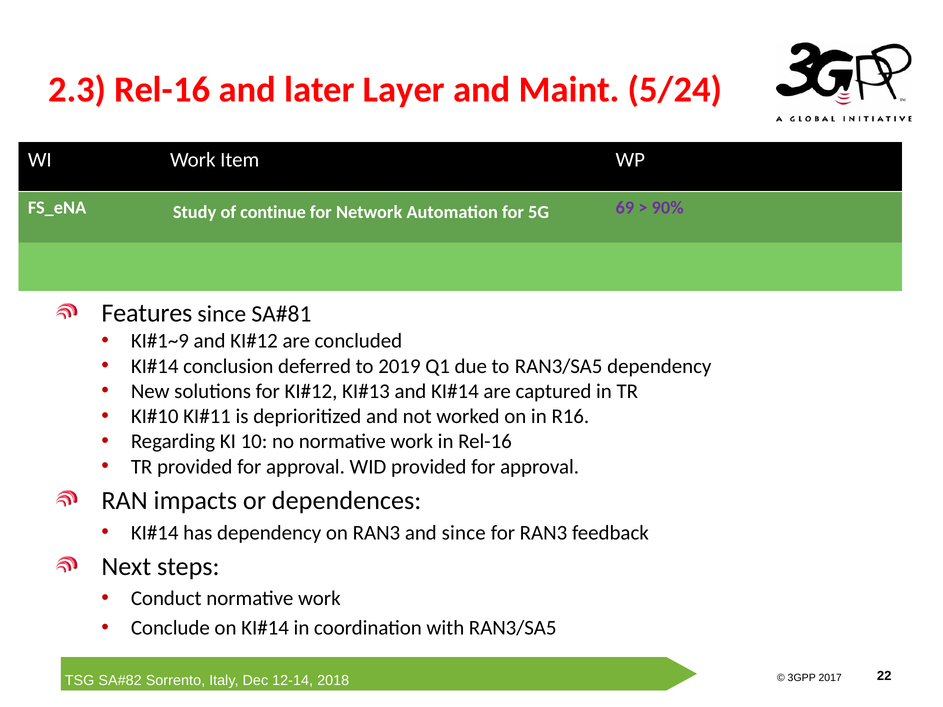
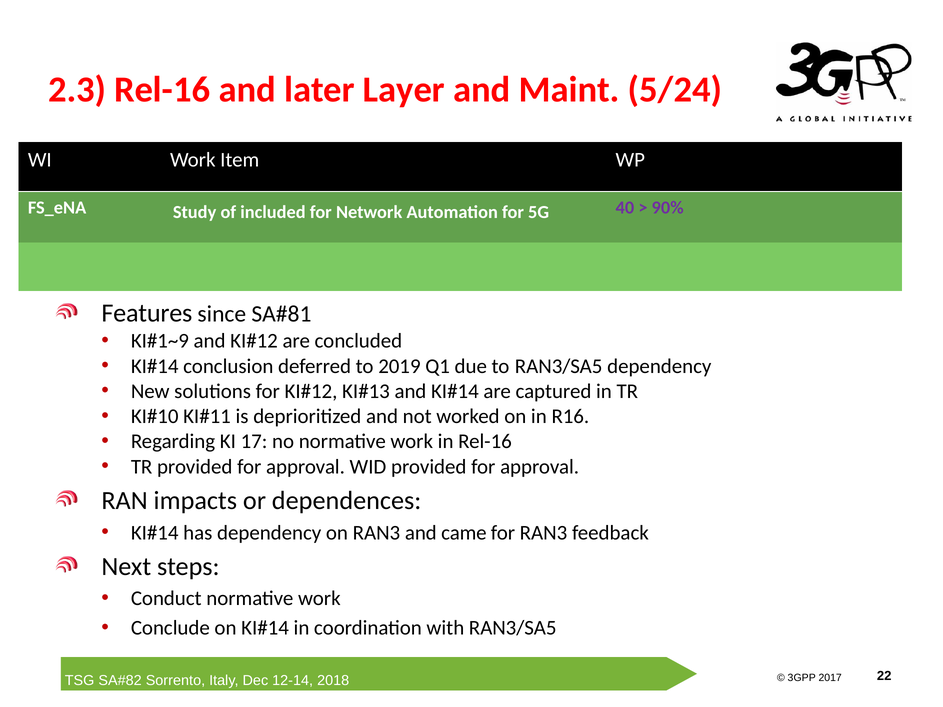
continue: continue -> included (273, 212)
69: 69 -> 40 (625, 208)
10: 10 -> 17 (254, 442)
and since: since -> came (464, 533)
